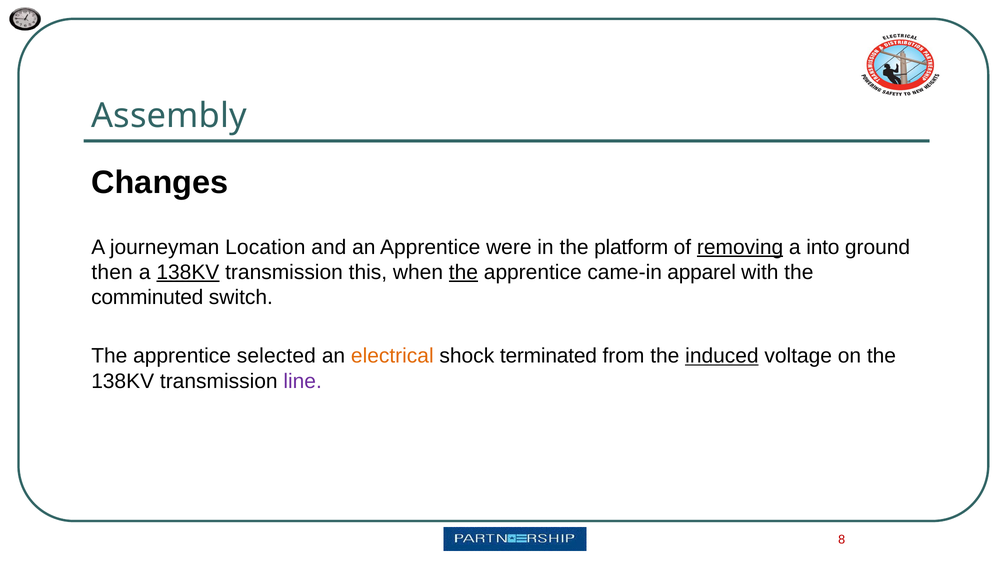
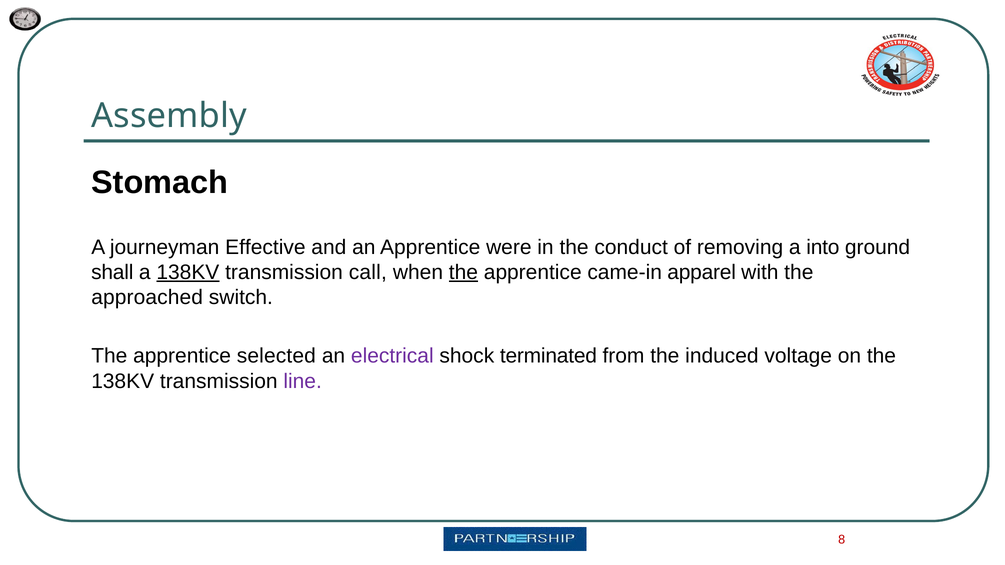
Changes: Changes -> Stomach (160, 183)
Location: Location -> Effective (265, 247)
platform: platform -> conduct (631, 247)
removing underline: present -> none (740, 247)
then: then -> shall (112, 272)
this: this -> call (368, 272)
comminuted: comminuted -> approached (147, 298)
electrical colour: orange -> purple (392, 356)
induced underline: present -> none (722, 356)
